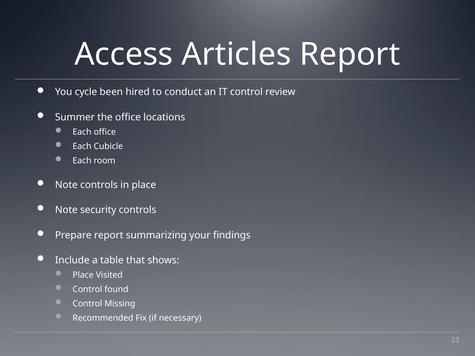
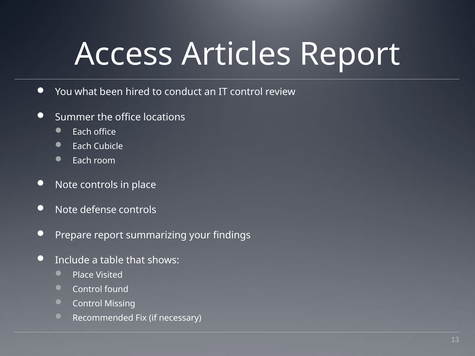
cycle: cycle -> what (86, 92)
security: security -> defense (98, 210)
